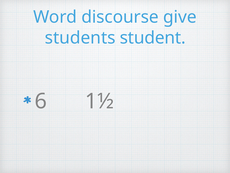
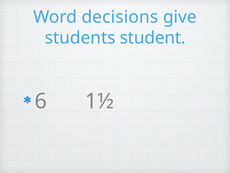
discourse: discourse -> decisions (120, 17)
